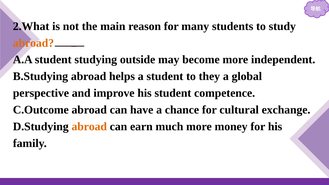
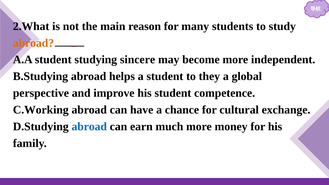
outside: outside -> sincere (138, 60)
C.Outcome: C.Outcome -> C.Working (41, 110)
abroad colour: orange -> blue (89, 127)
